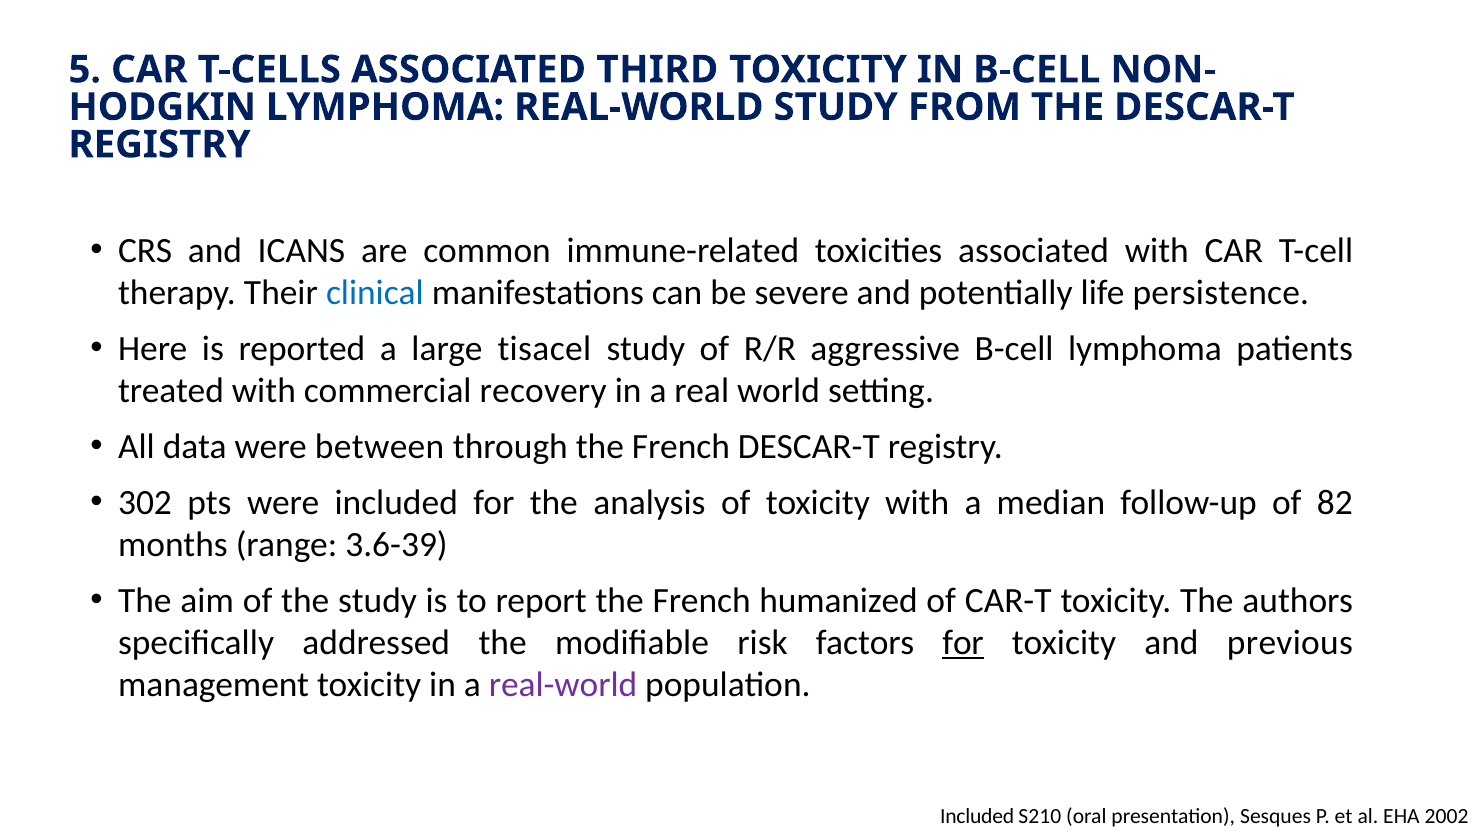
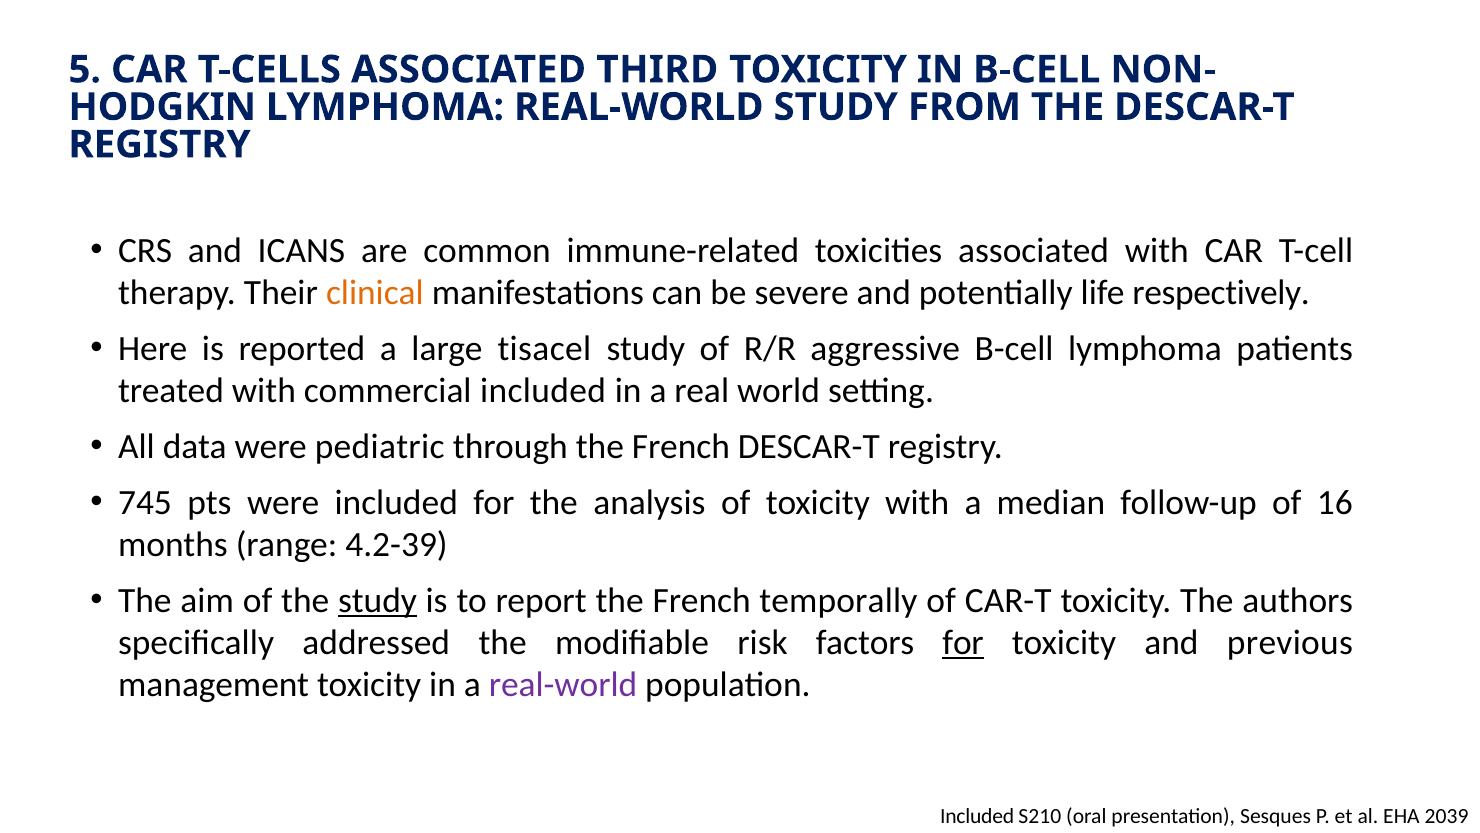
clinical colour: blue -> orange (375, 293)
persistence: persistence -> respectively (1221, 293)
commercial recovery: recovery -> included (543, 391)
between: between -> pediatric (380, 447)
302: 302 -> 745 (145, 502)
82: 82 -> 16 (1335, 502)
3.6-39: 3.6-39 -> 4.2-39 (397, 545)
study underline: none -> present (378, 600)
humanized: humanized -> temporally (838, 600)
2002: 2002 -> 2039 (1447, 816)
